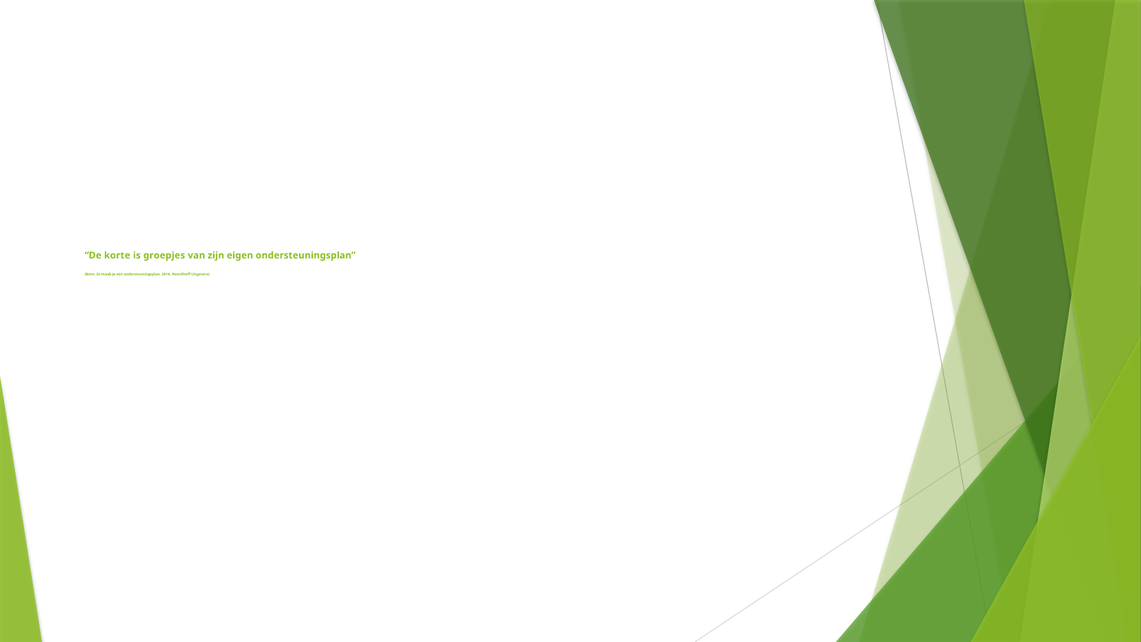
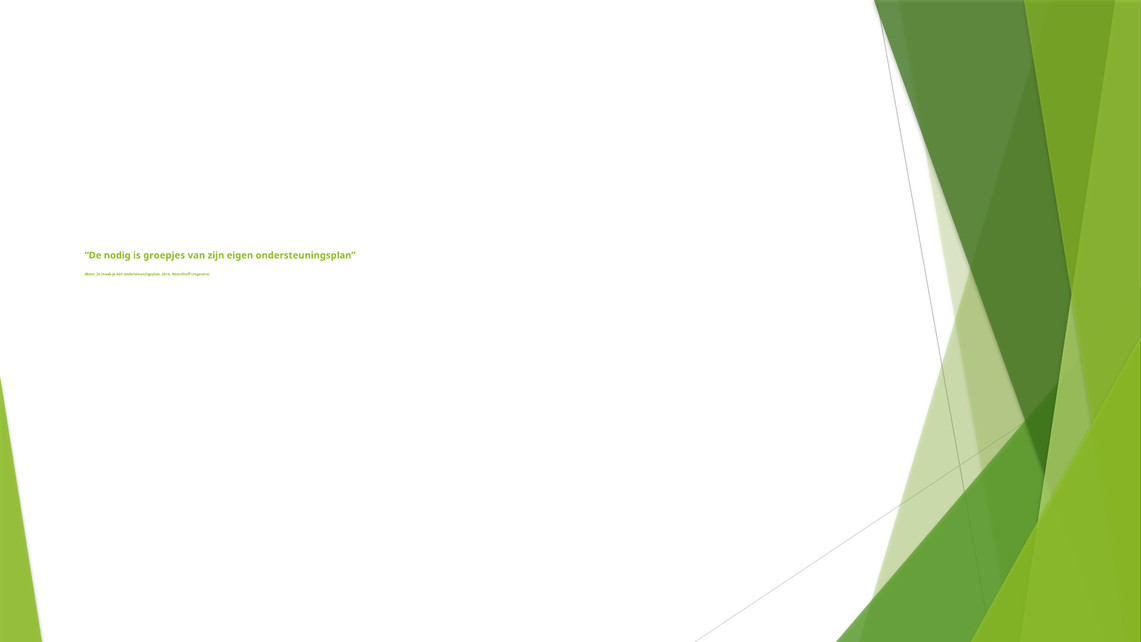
korte: korte -> nodig (117, 255)
